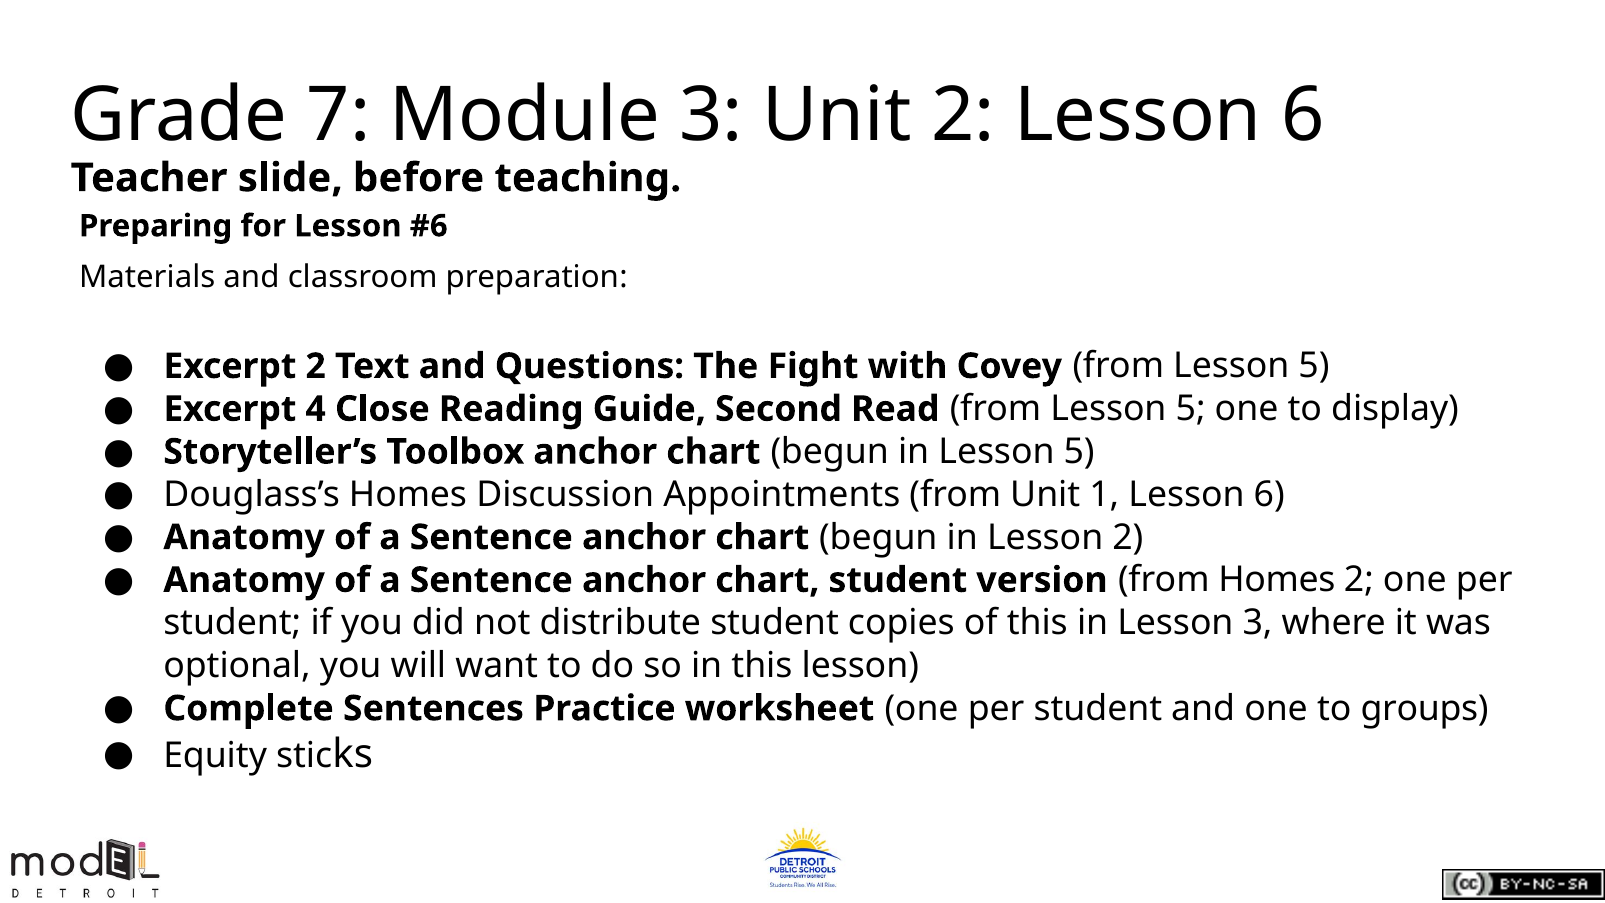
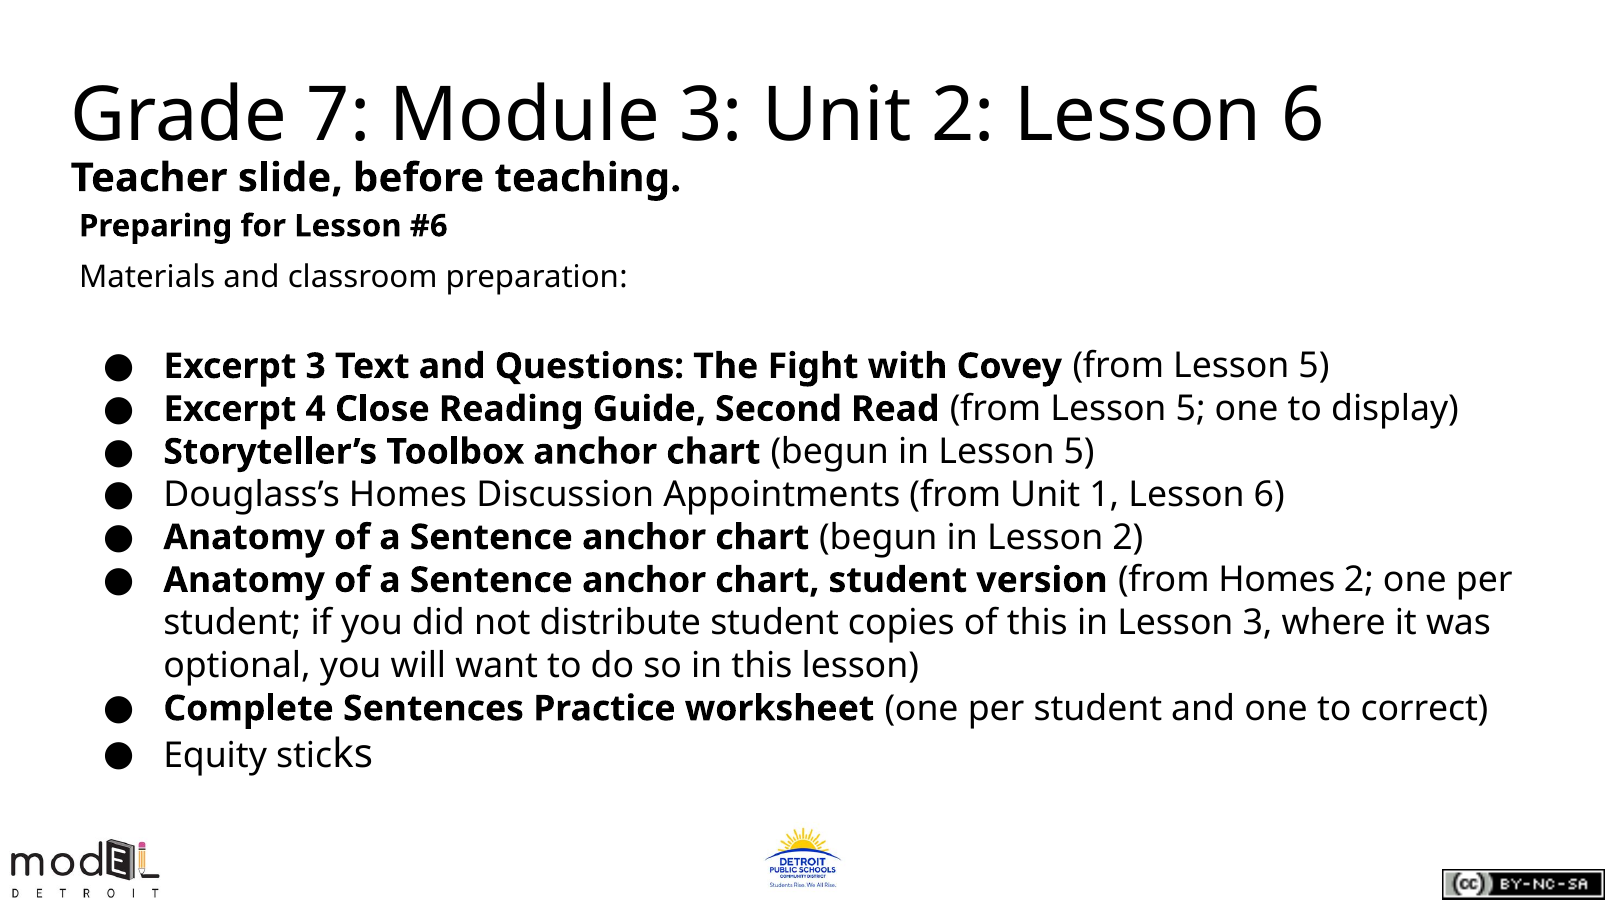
Excerpt 2: 2 -> 3 (316, 366)
groups: groups -> correct (1425, 708)
